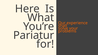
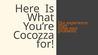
Pariatur: Pariatur -> Cocozza (34, 35)
